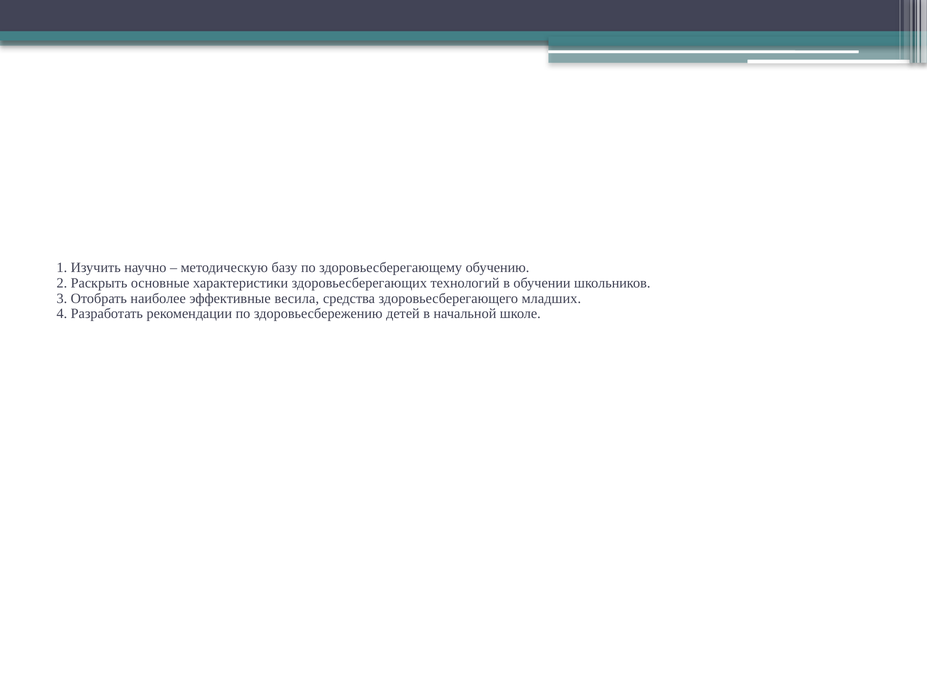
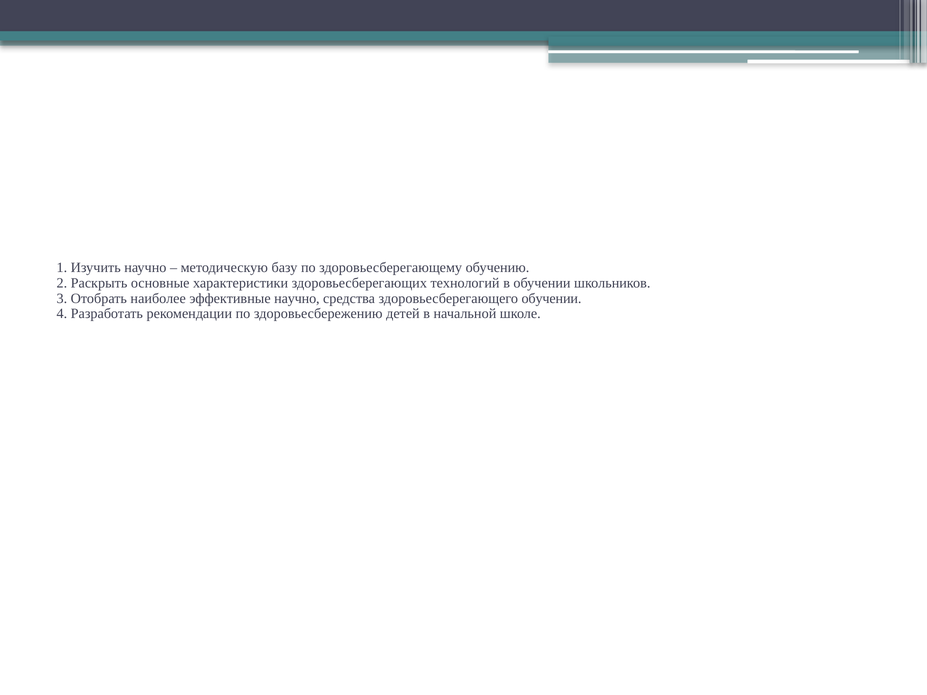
эффективные весила: весила -> научно (297, 298)
здоровьесберегающего младших: младших -> обучении (551, 298)
